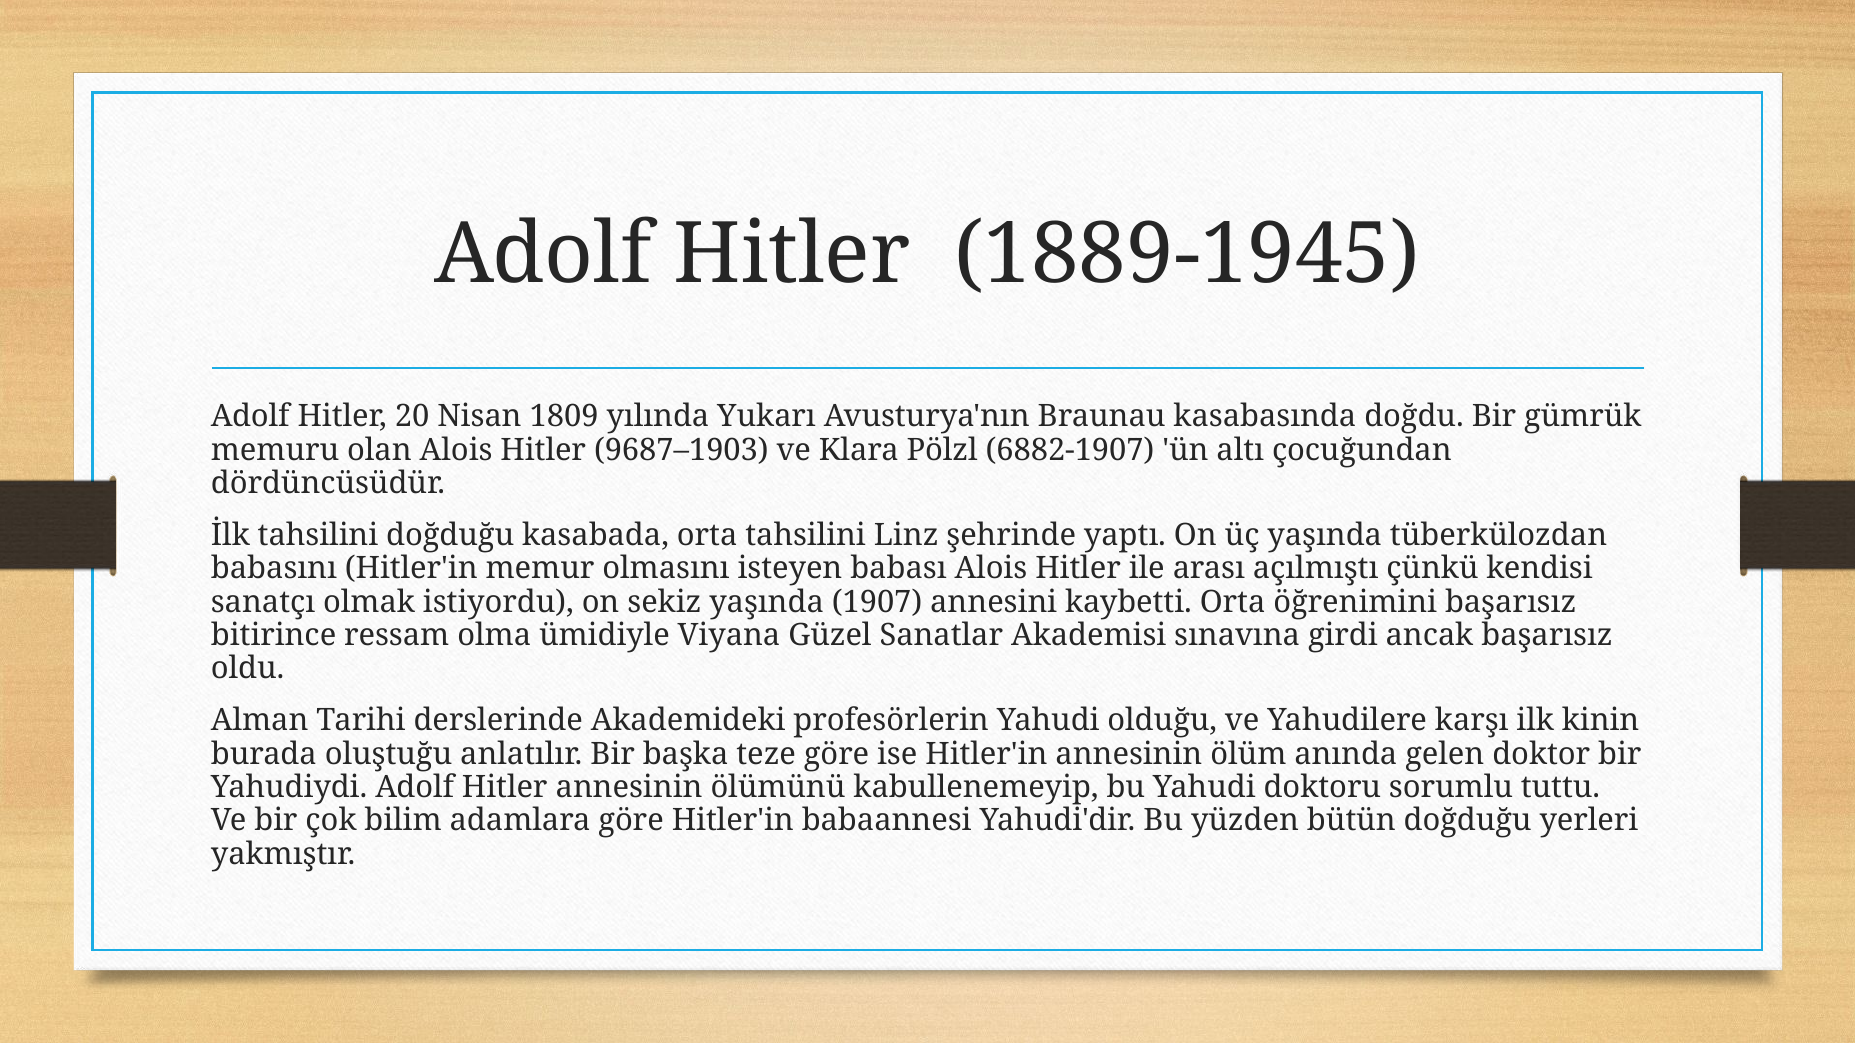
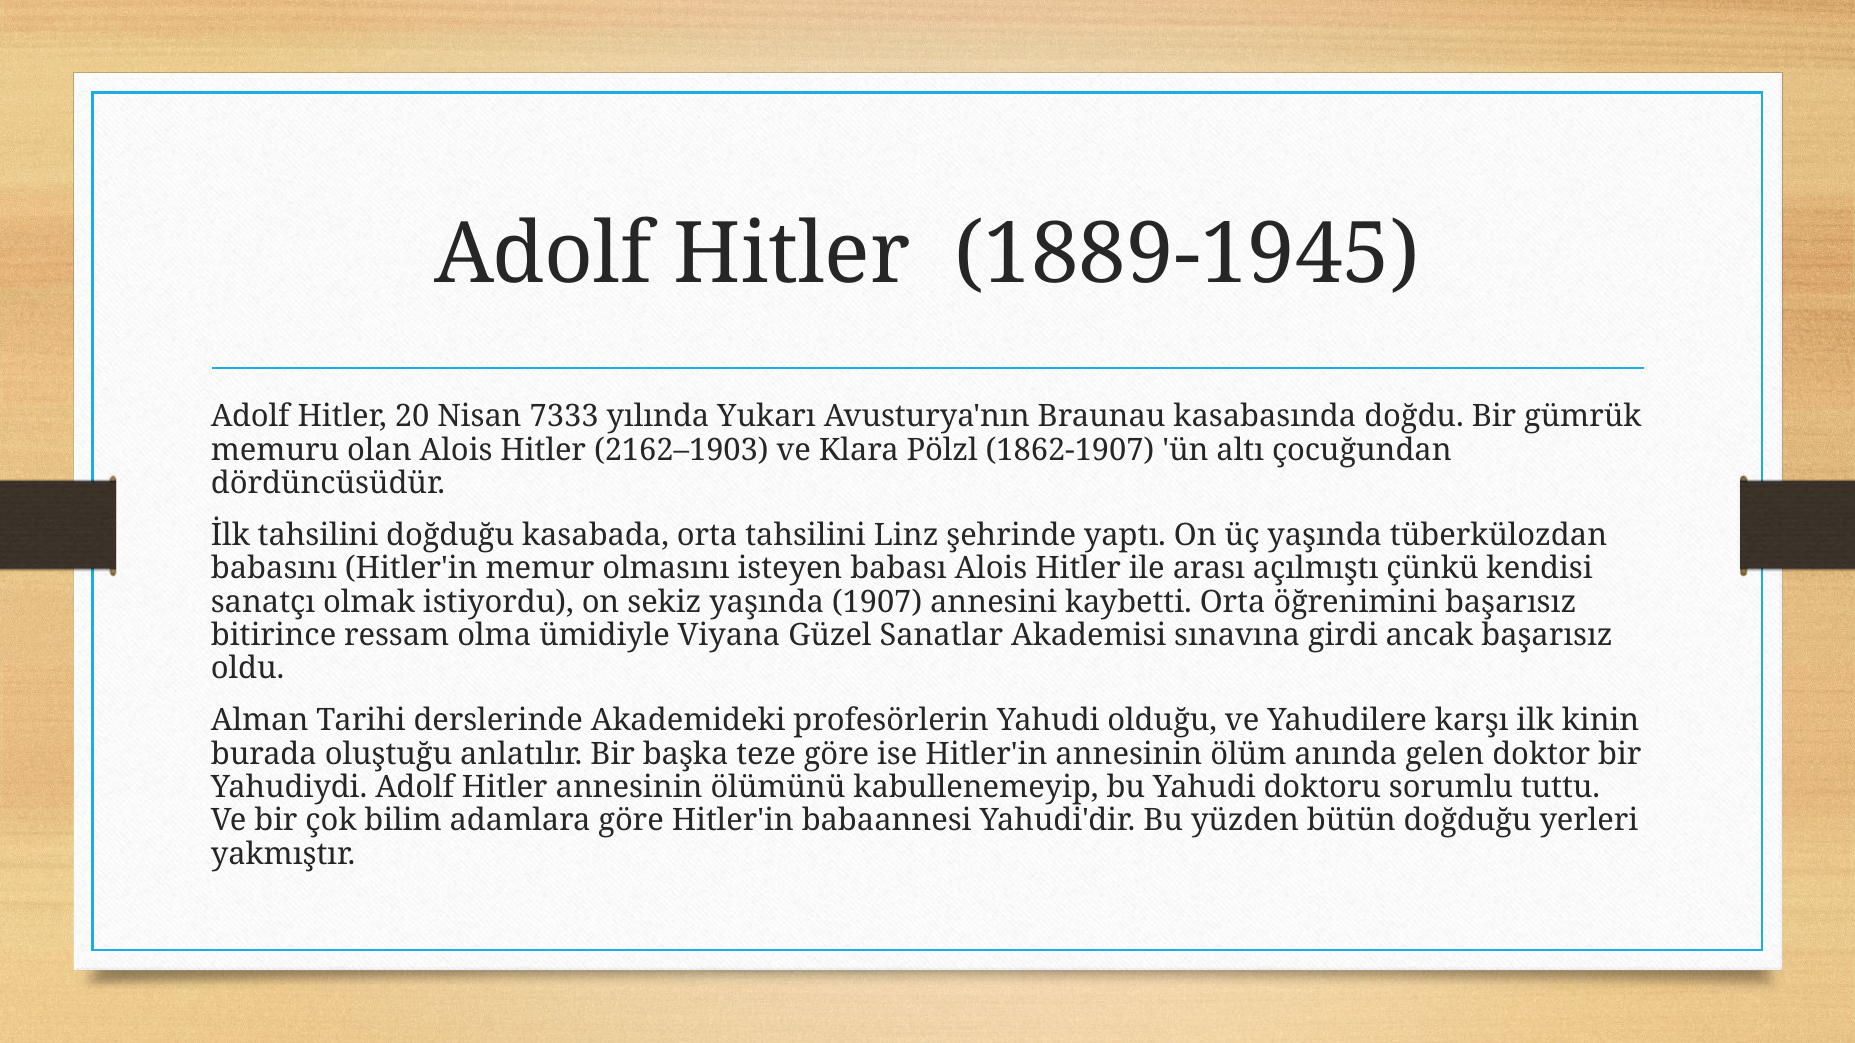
1809: 1809 -> 7333 (564, 417)
9687–1903: 9687–1903 -> 2162–1903 (681, 450)
6882-1907: 6882-1907 -> 1862-1907 (1070, 450)
